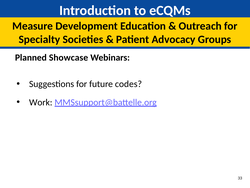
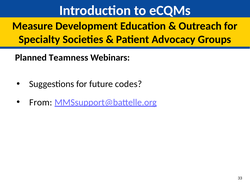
Showcase: Showcase -> Teamness (69, 58)
Work: Work -> From (41, 102)
